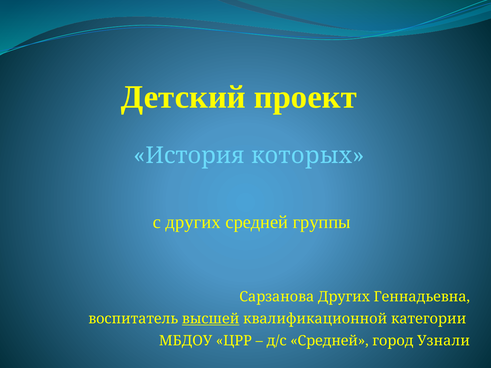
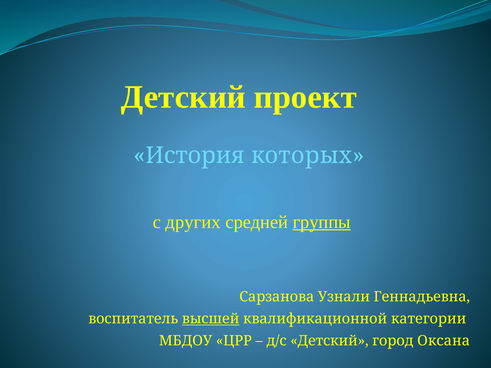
группы underline: none -> present (322, 222)
Сарзанова Других: Других -> Узнали (344, 297)
д/с Средней: Средней -> Детский (329, 341)
Узнали: Узнали -> Оксана (444, 341)
